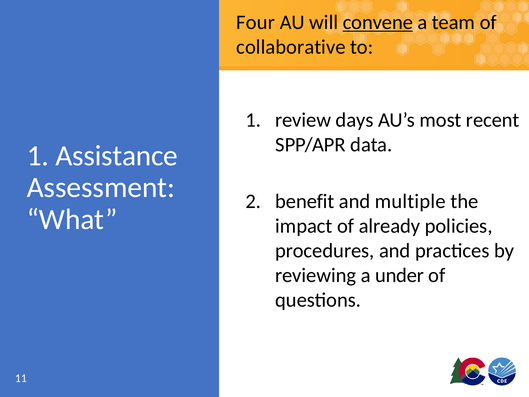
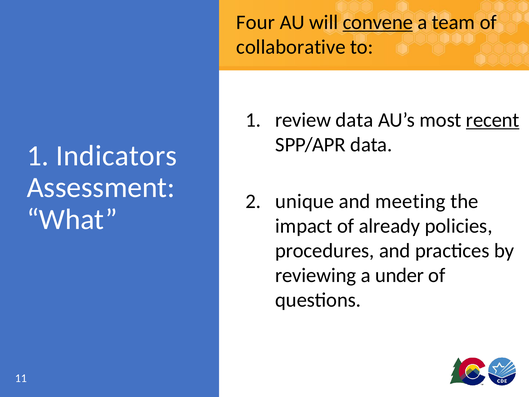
review days: days -> data (354, 120)
recent underline: none -> present (493, 120)
Assistance: Assistance -> Indicators (116, 156)
benefit: benefit -> unique (305, 201)
multiple: multiple -> meeting (410, 201)
